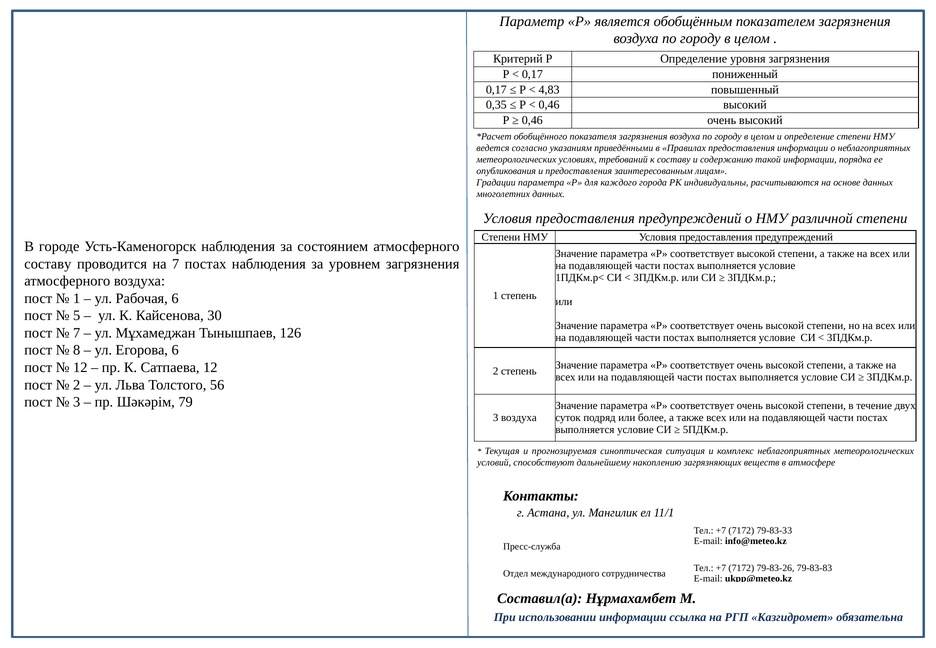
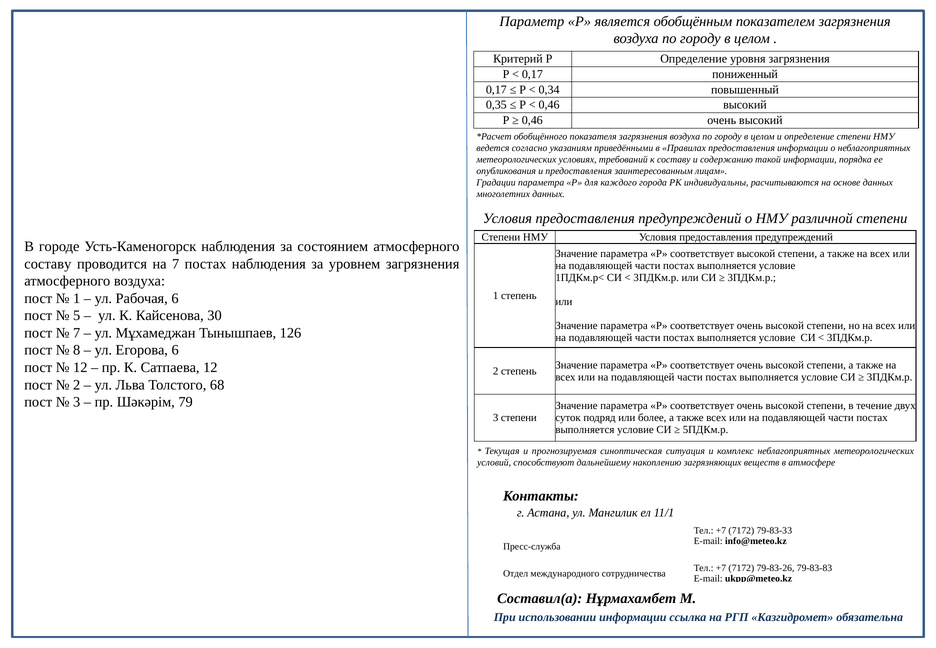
4,83: 4,83 -> 0,34 (549, 90)
56: 56 -> 68 (217, 385)
3 воздуха: воздуха -> степени (519, 418)
